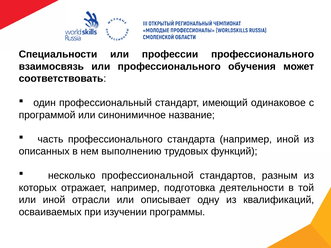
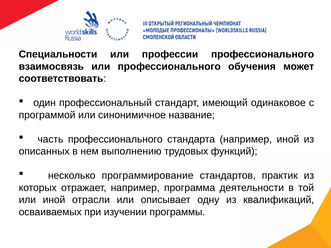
профессиональной: профессиональной -> программирование (148, 176)
разным: разным -> практик (280, 176)
подготовка: подготовка -> программа (190, 188)
